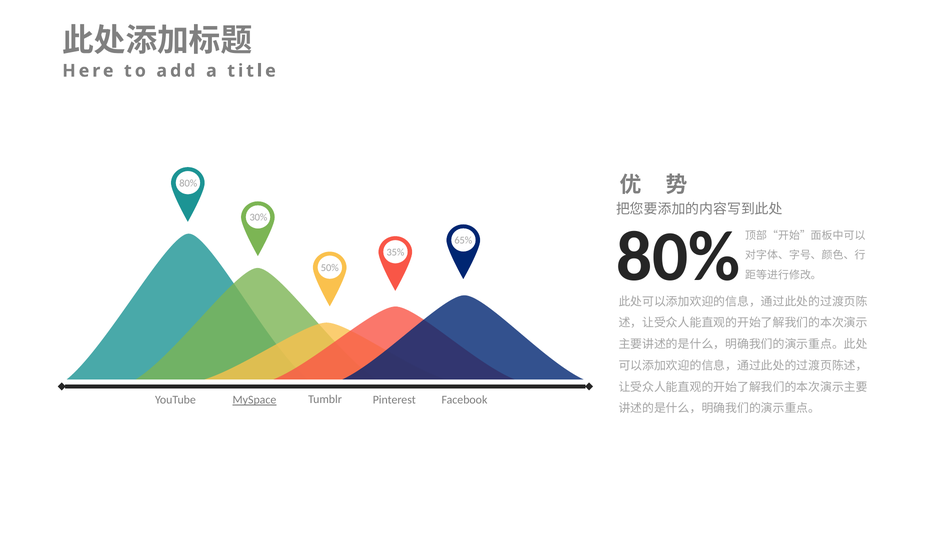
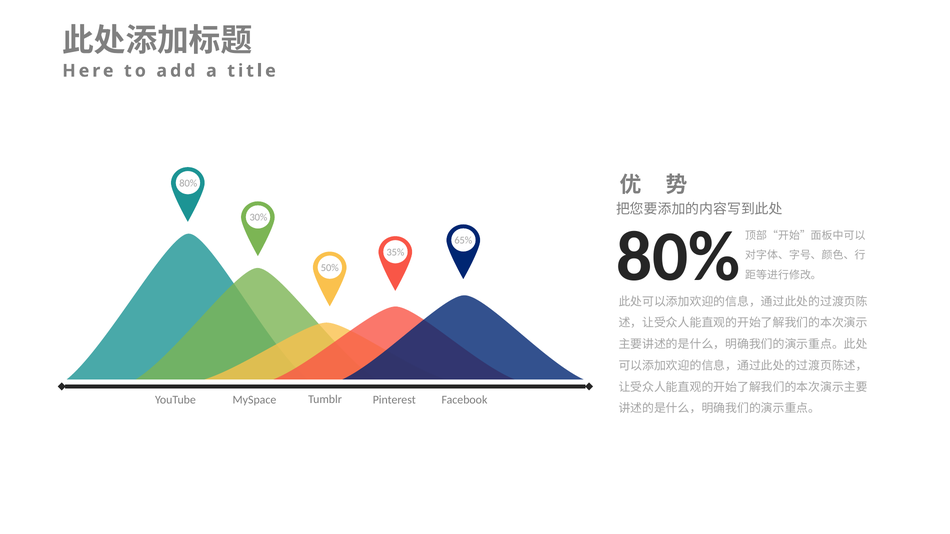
MySpace underline: present -> none (254, 400)
